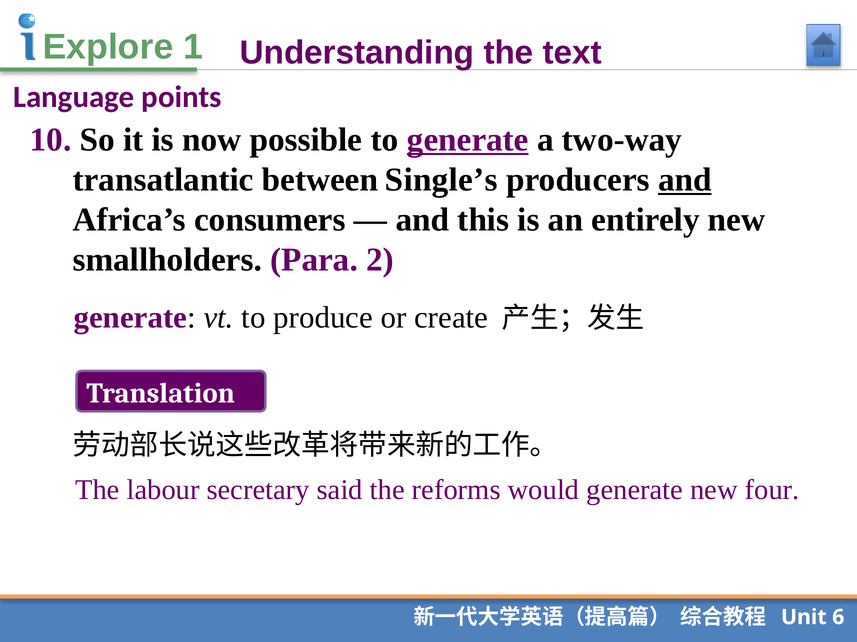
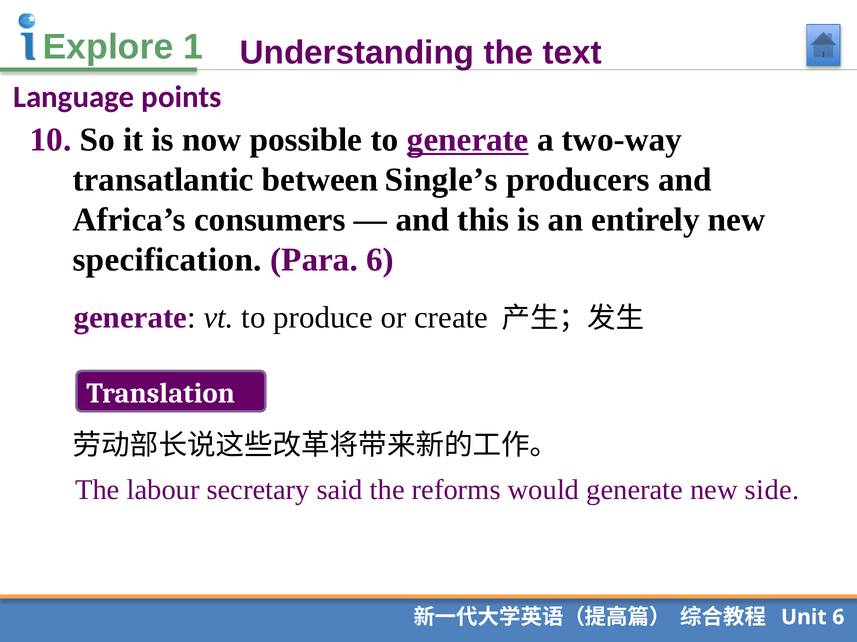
and underline: present -> none (685, 180)
smallholders: smallholders -> specification (167, 260)
Para 2: 2 -> 6 (380, 260)
four: four -> side (772, 490)
